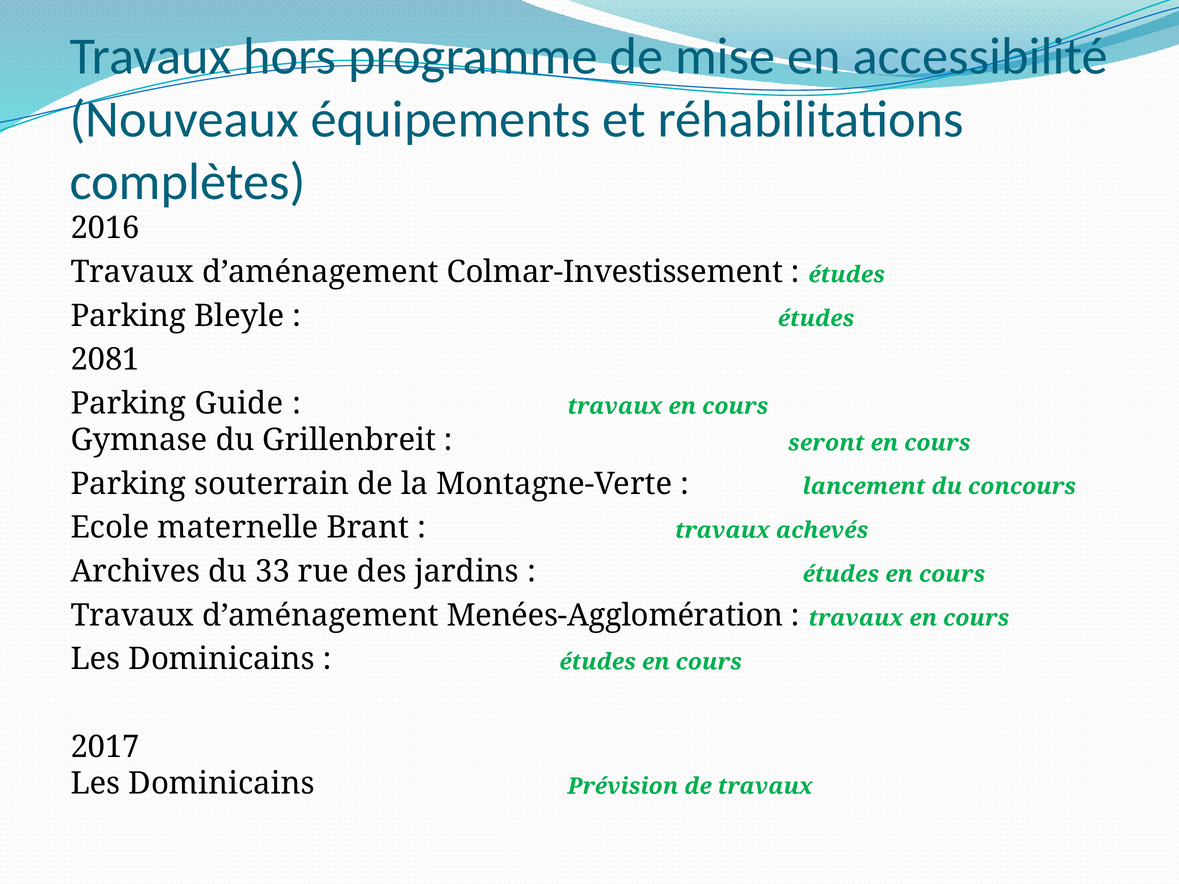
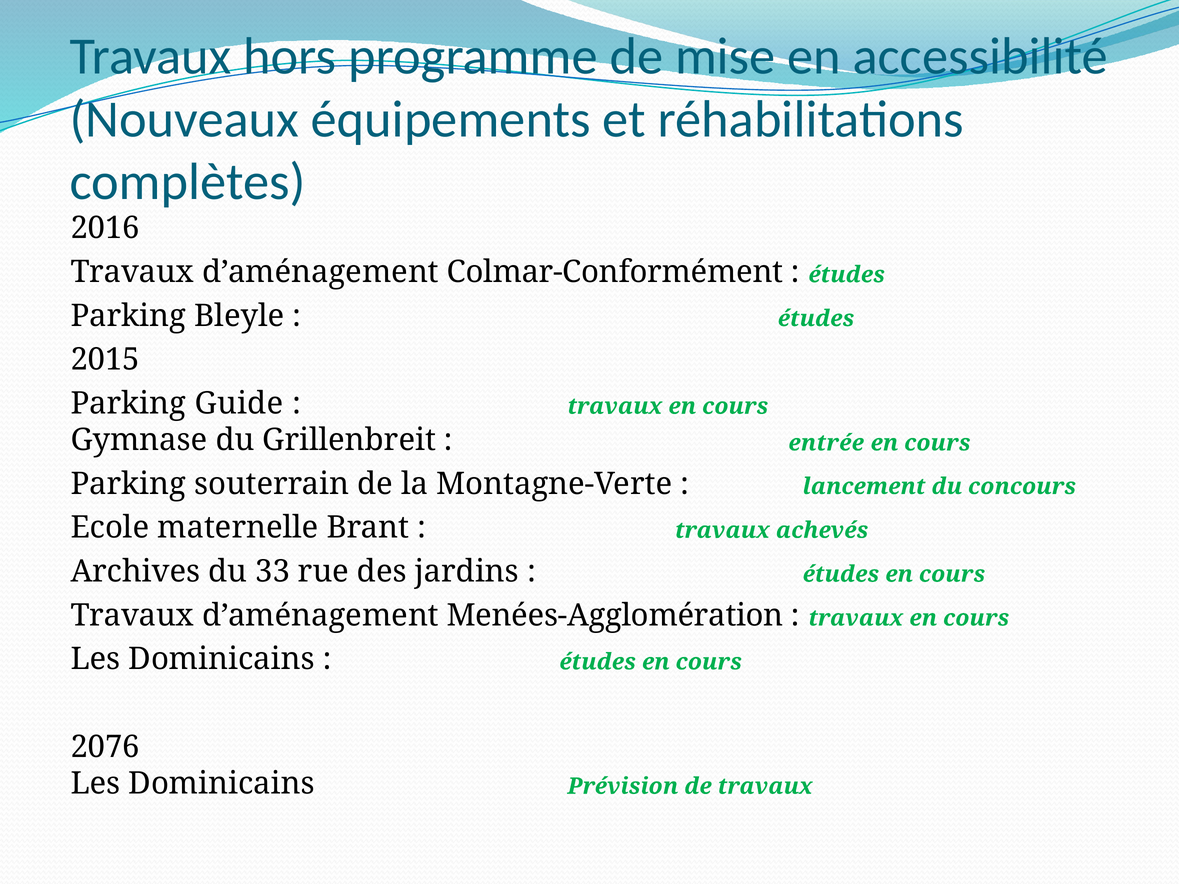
Colmar-Investissement: Colmar-Investissement -> Colmar-Conformément (615, 272)
2081: 2081 -> 2015 (105, 360)
seront: seront -> entrée (826, 443)
2017: 2017 -> 2076 (105, 747)
